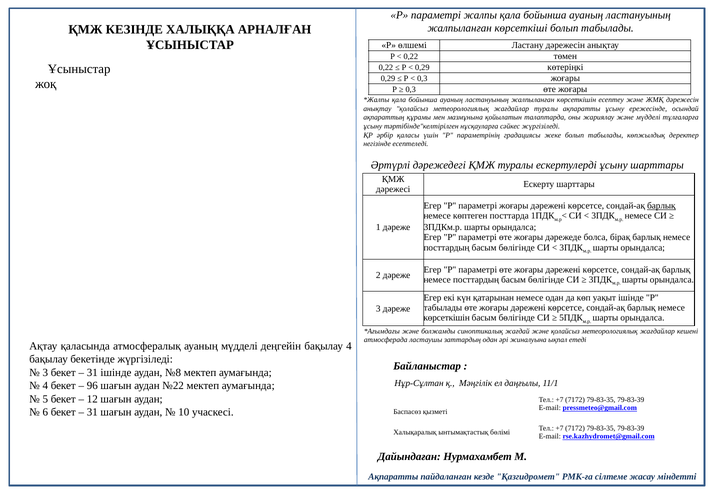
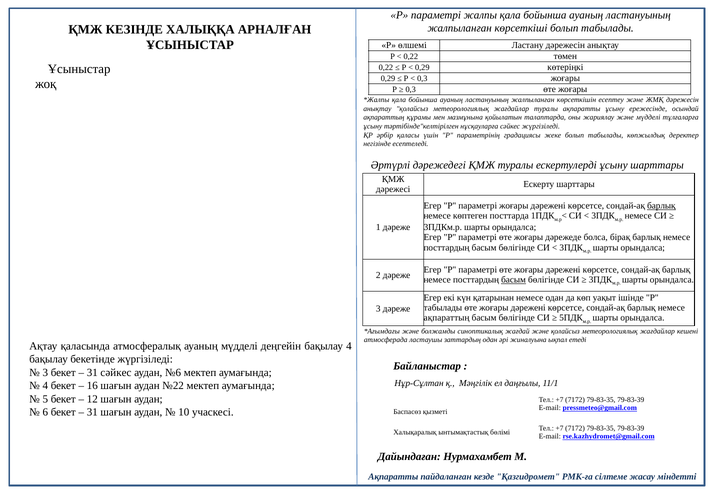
басым underline: none -> present (514, 280)
көрсеткішін: көрсеткішін -> ақпараттың (447, 318)
31 ішінде: ішінде -> сәйкес (116, 373)
№8: №8 -> №6 (173, 373)
96: 96 -> 16 (92, 386)
